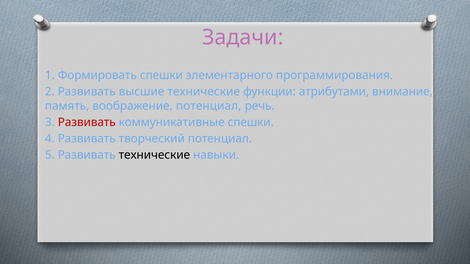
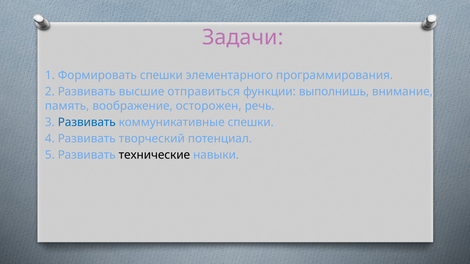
высшие технические: технические -> отправиться (204, 92)
атрибутами: атрибутами -> выполнишь (334, 92)
воображение потенциал: потенциал -> осторожен (209, 106)
Развивать colour: red -> blue (87, 122)
